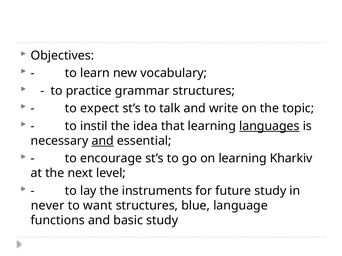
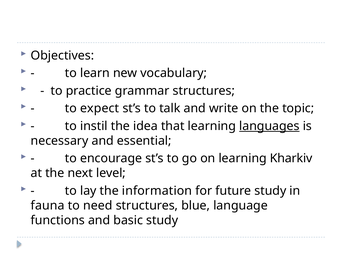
and underline: present -> none (103, 141)
instruments: instruments -> information (157, 191)
never: never -> fauna (48, 206)
want: want -> need (98, 206)
